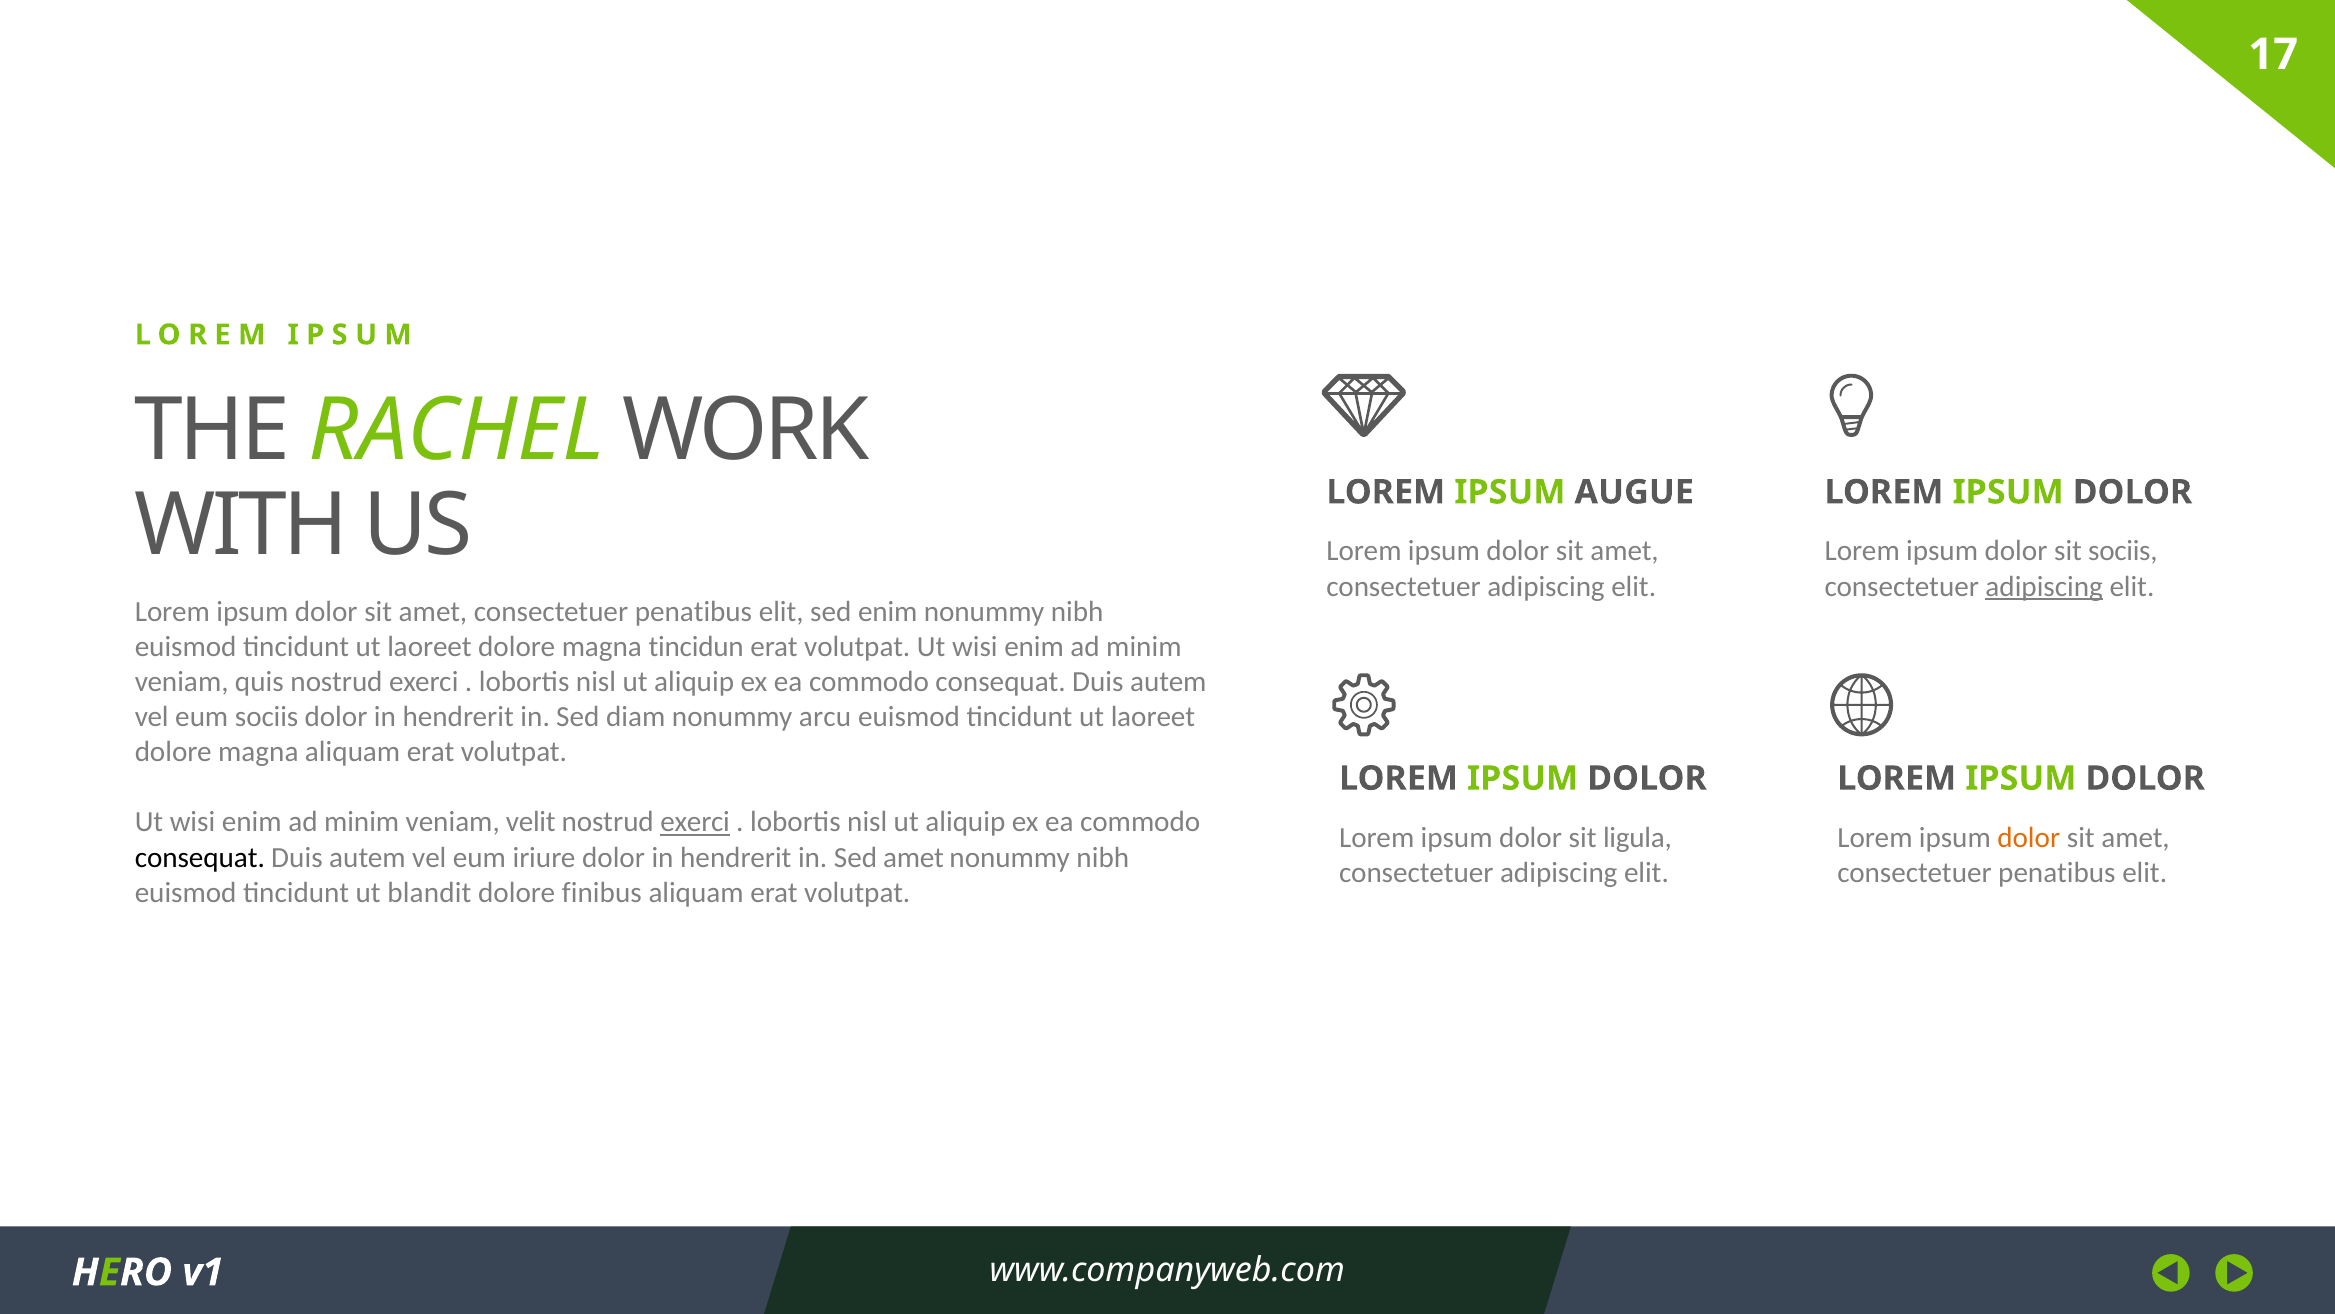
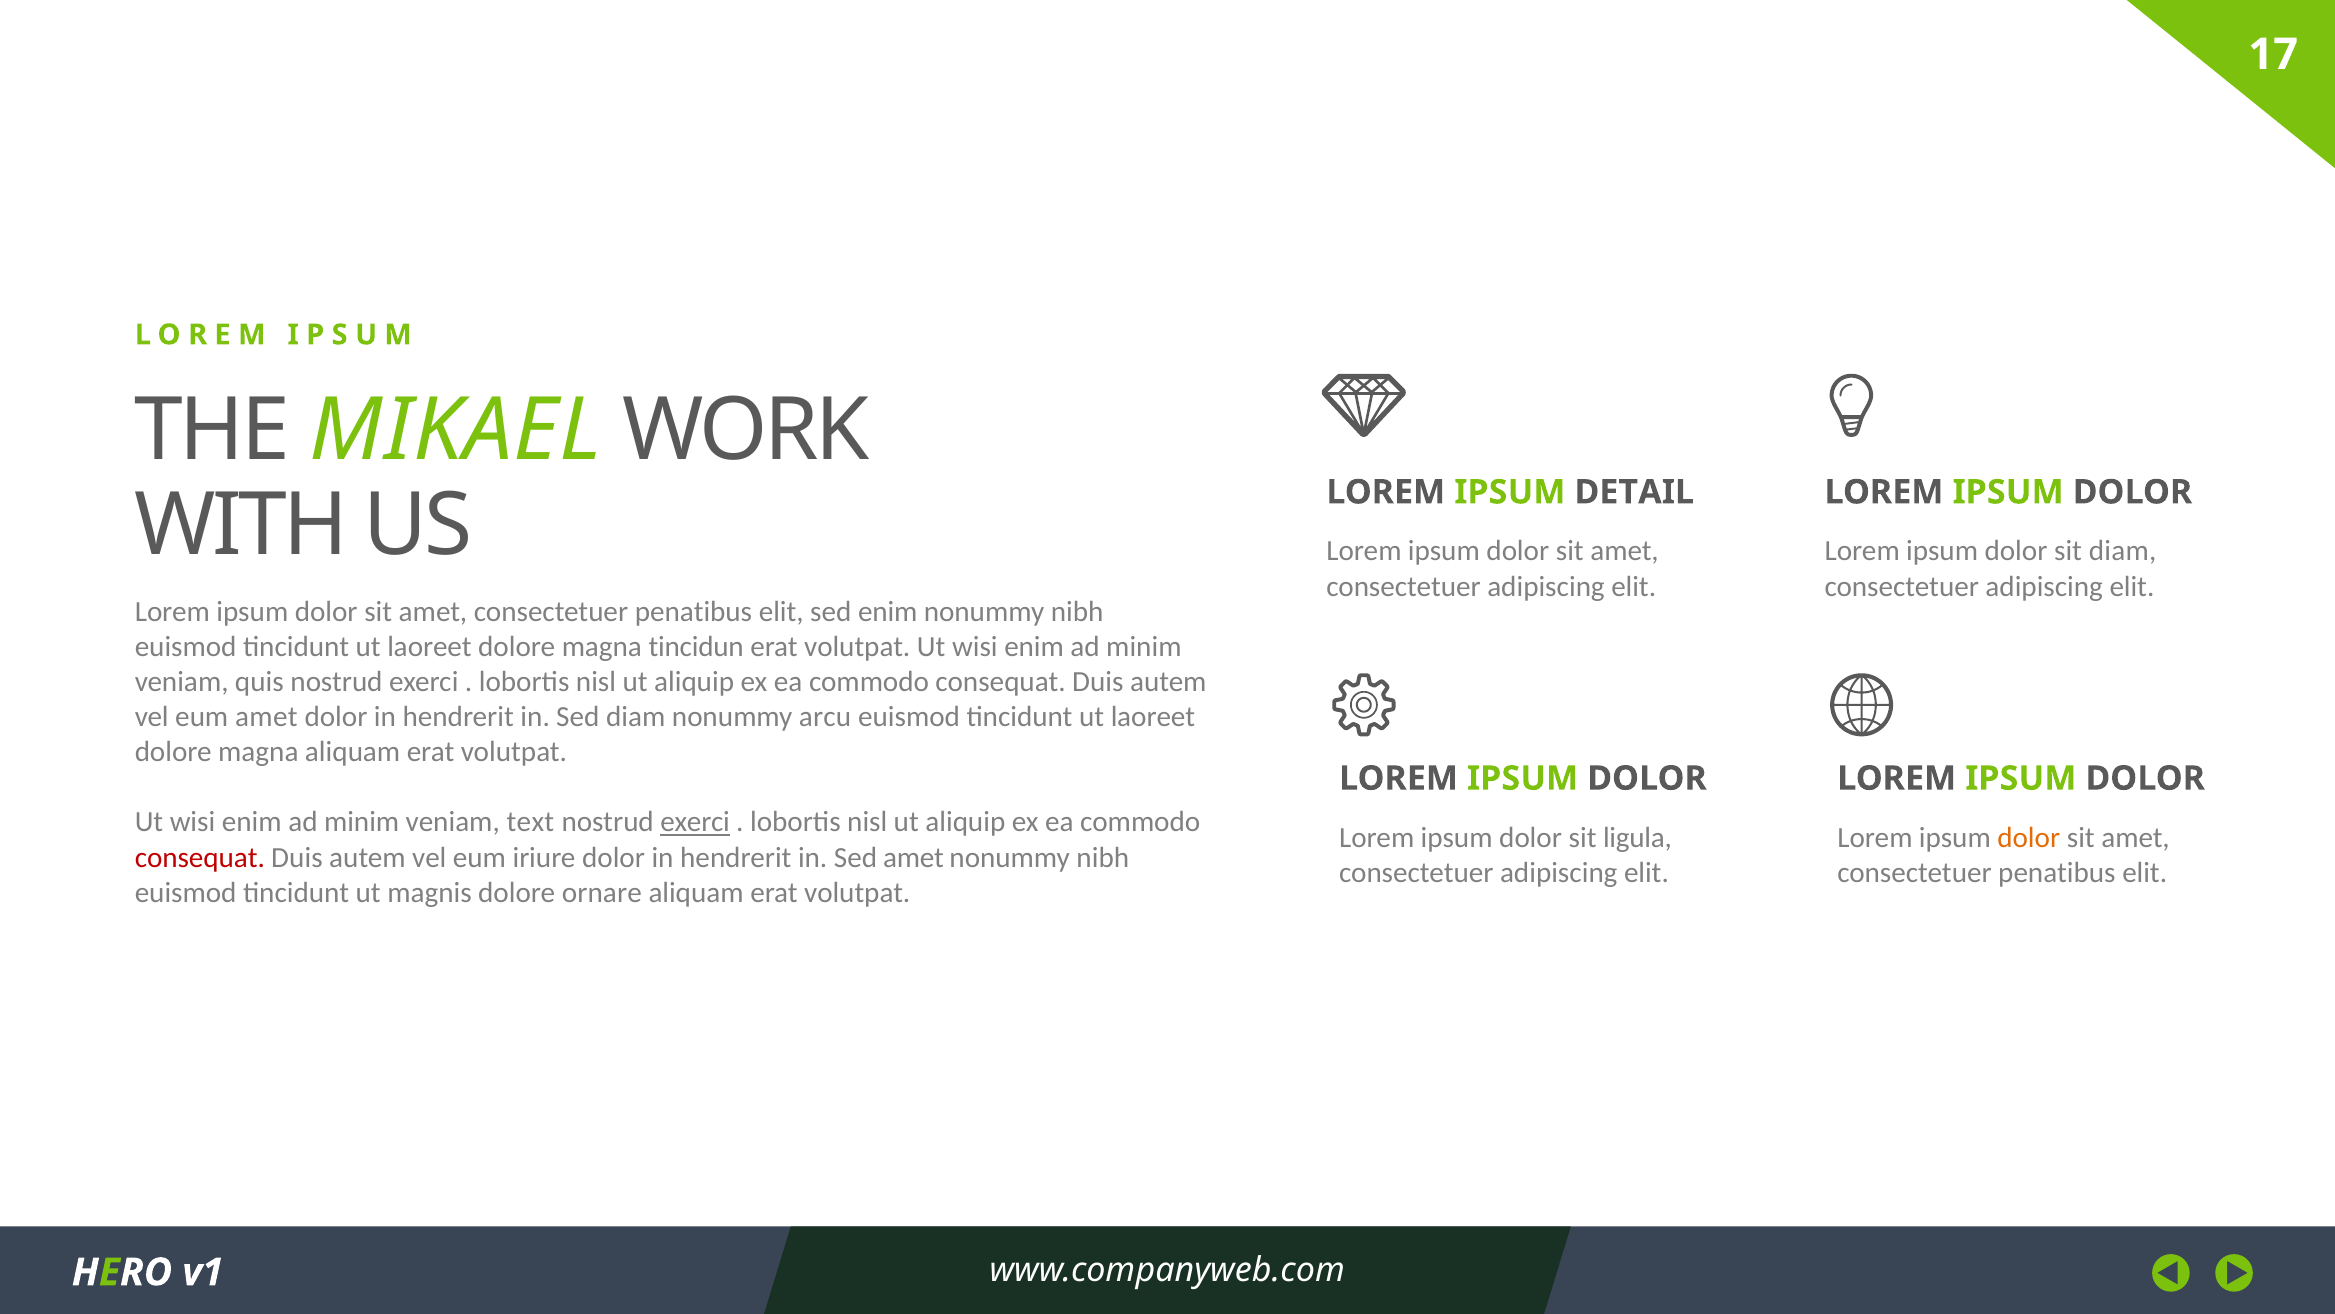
RACHEL: RACHEL -> MIKAEL (456, 431)
AUGUE: AUGUE -> DETAIL (1634, 492)
sit sociis: sociis -> diam (2123, 551)
adipiscing underline: present -> none (2044, 586)
eum sociis: sociis -> amet (266, 717)
velit: velit -> text (530, 822)
consequat colour: black -> red (200, 857)
blandit: blandit -> magnis (430, 892)
finibus: finibus -> ornare (602, 892)
